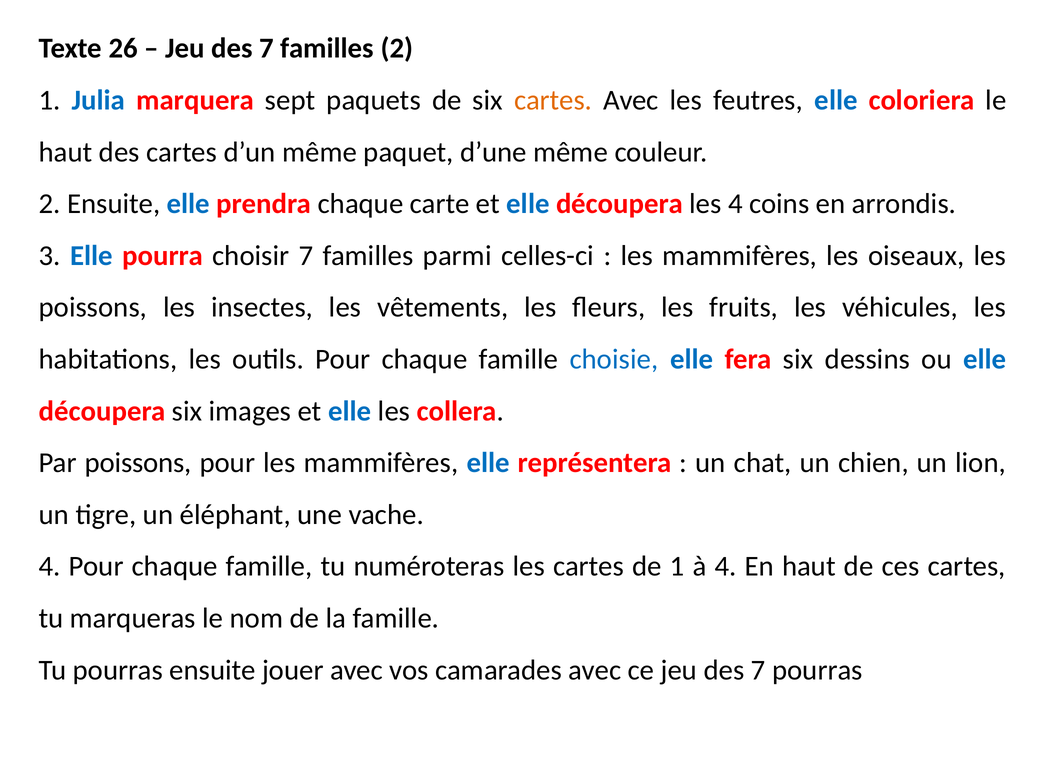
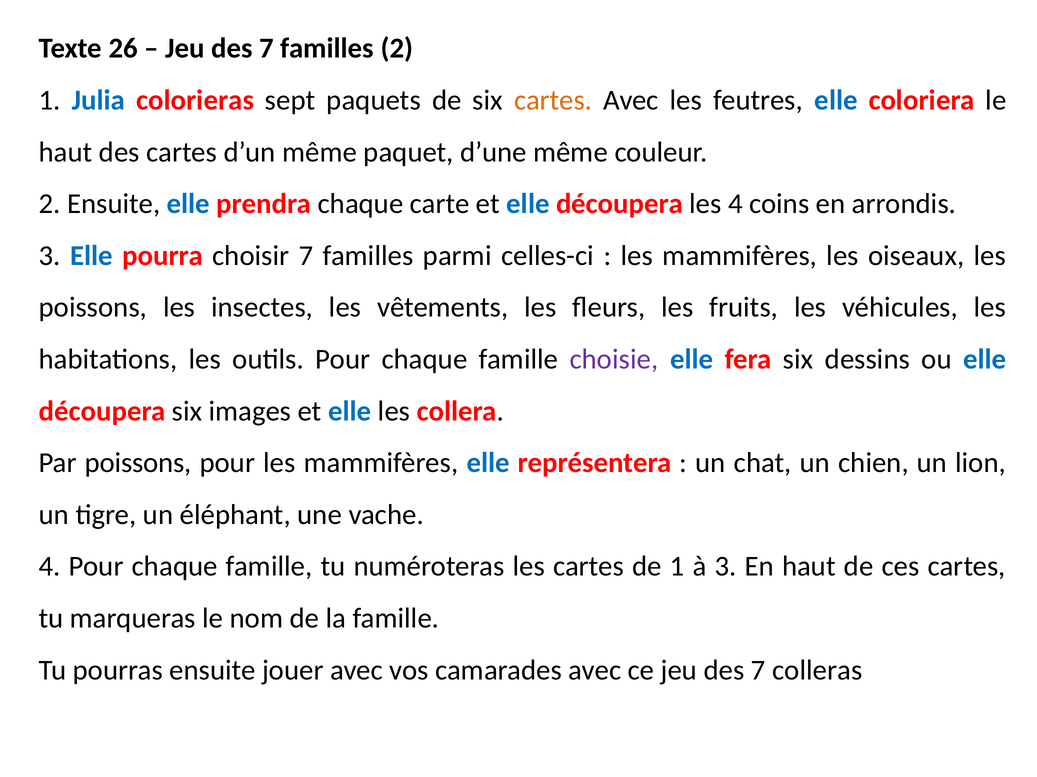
marquera: marquera -> colorieras (195, 100)
choisie colour: blue -> purple (614, 360)
à 4: 4 -> 3 (725, 567)
7 pourras: pourras -> colleras (817, 671)
